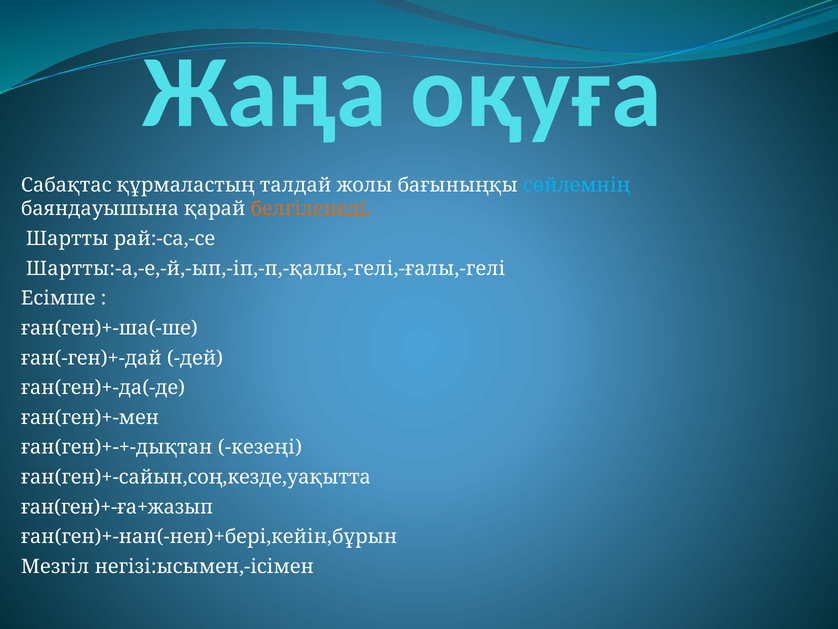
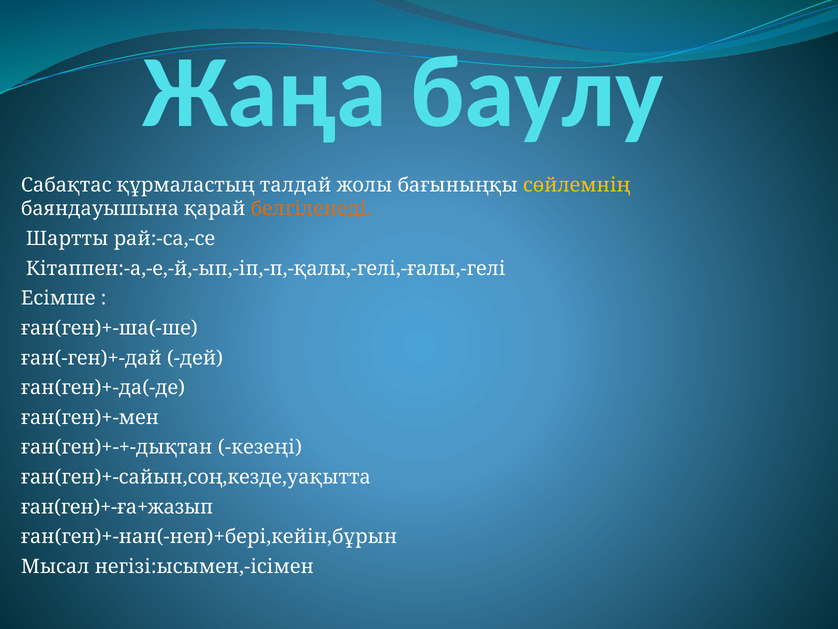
оқуға: оқуға -> баулу (537, 92)
сөйлемнің colour: light blue -> yellow (577, 185)
Шартты:-а,-е,-й,-ып,-іп,-п,-қалы,-гелі,-ғалы,-гелі: Шартты:-а,-е,-й,-ып,-іп,-п,-қалы,-гелі,-ғалы,-гелі -> Кітаппен:-а,-е,-й,-ып,-іп,-п,-қалы,-гелі,-ғалы,-гелі (266, 268)
Мезгіл: Мезгіл -> Мысал (55, 566)
